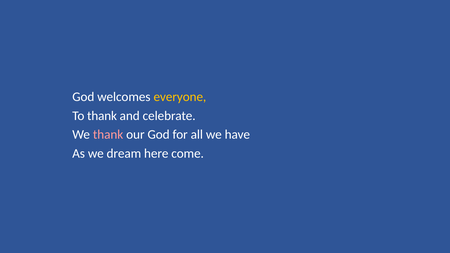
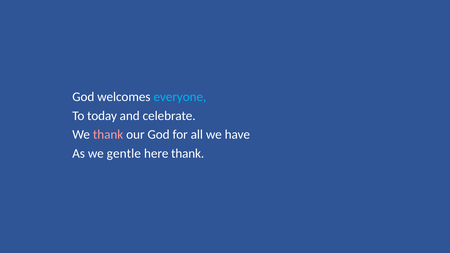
everyone colour: yellow -> light blue (180, 97)
To thank: thank -> today (102, 116)
dream: dream -> gentle (124, 154)
here come: come -> thank (188, 154)
